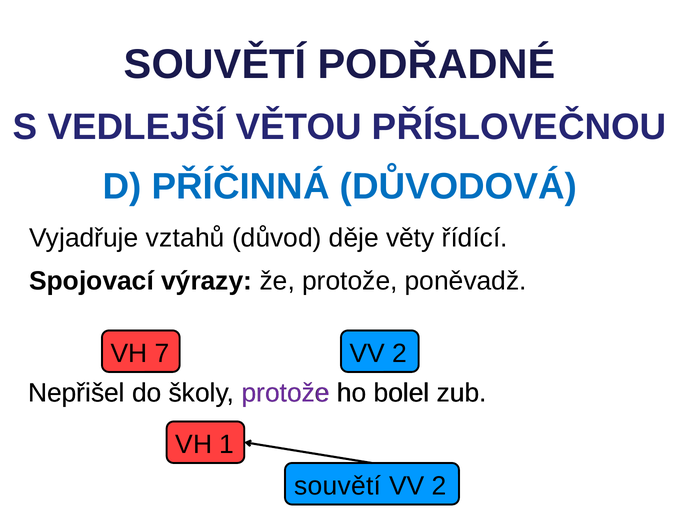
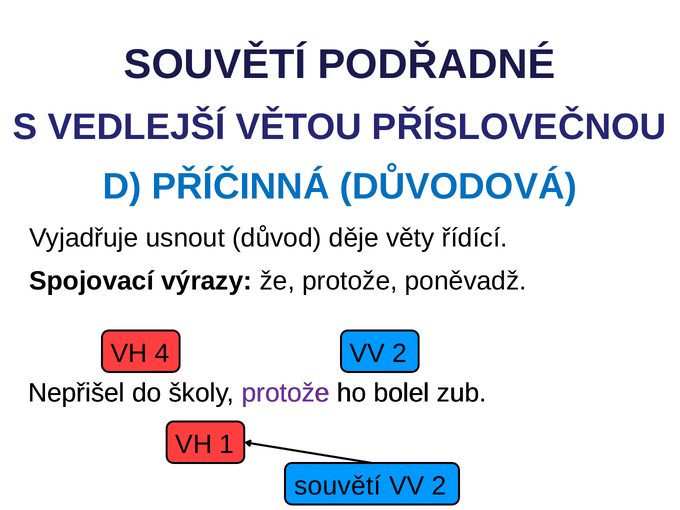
vztahů: vztahů -> usnout (185, 238)
7: 7 -> 4 (162, 354)
